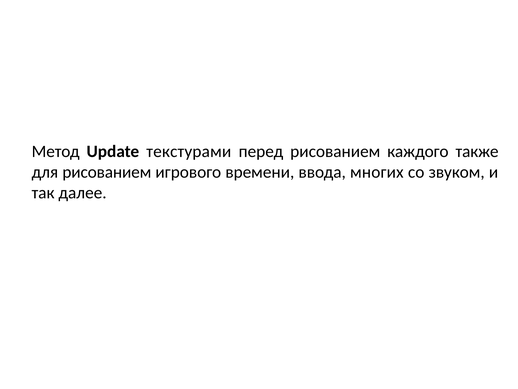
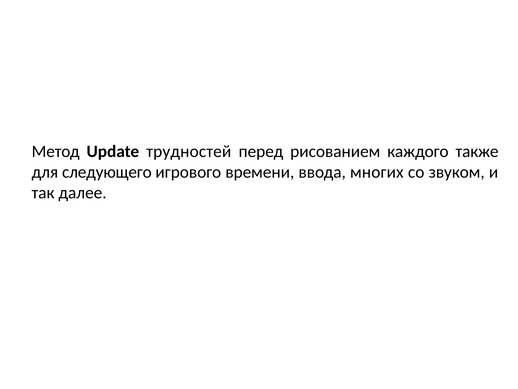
текстурами: текстурами -> трудностей (189, 151)
для рисованием: рисованием -> следующего (107, 172)
